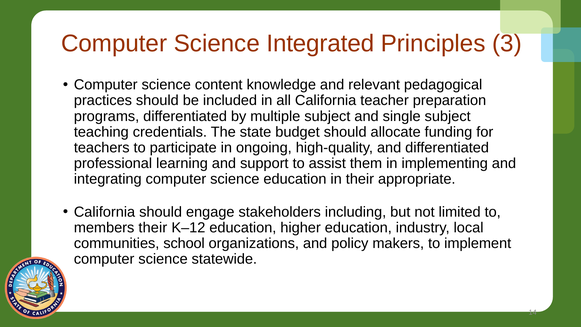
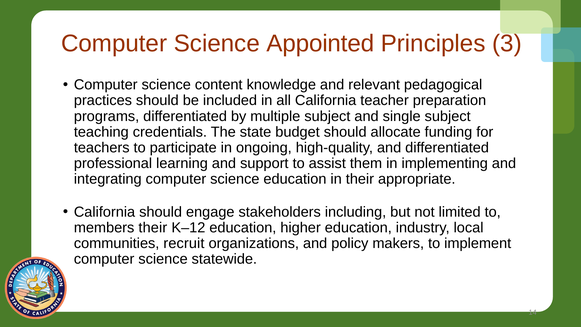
Integrated: Integrated -> Appointed (320, 43)
school: school -> recruit (184, 243)
